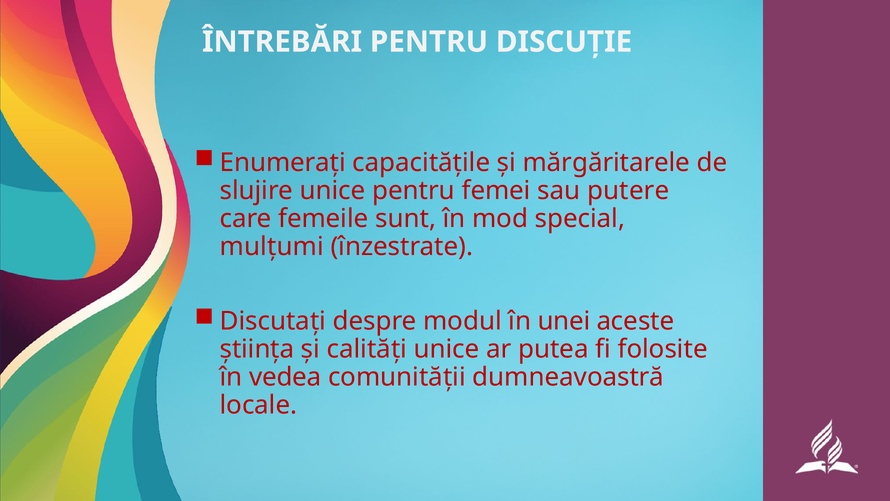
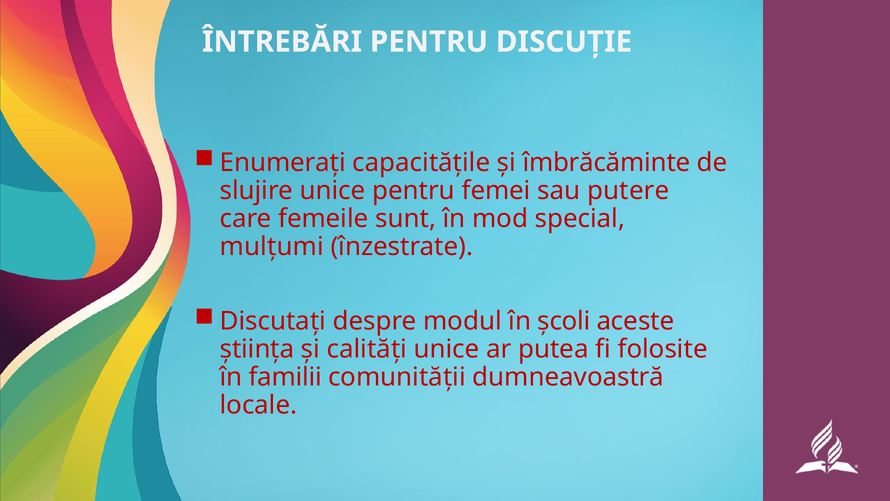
mărgăritarele: mărgăritarele -> îmbrăcăminte (607, 162)
unei: unei -> școli (564, 321)
vedea: vedea -> familii (285, 377)
